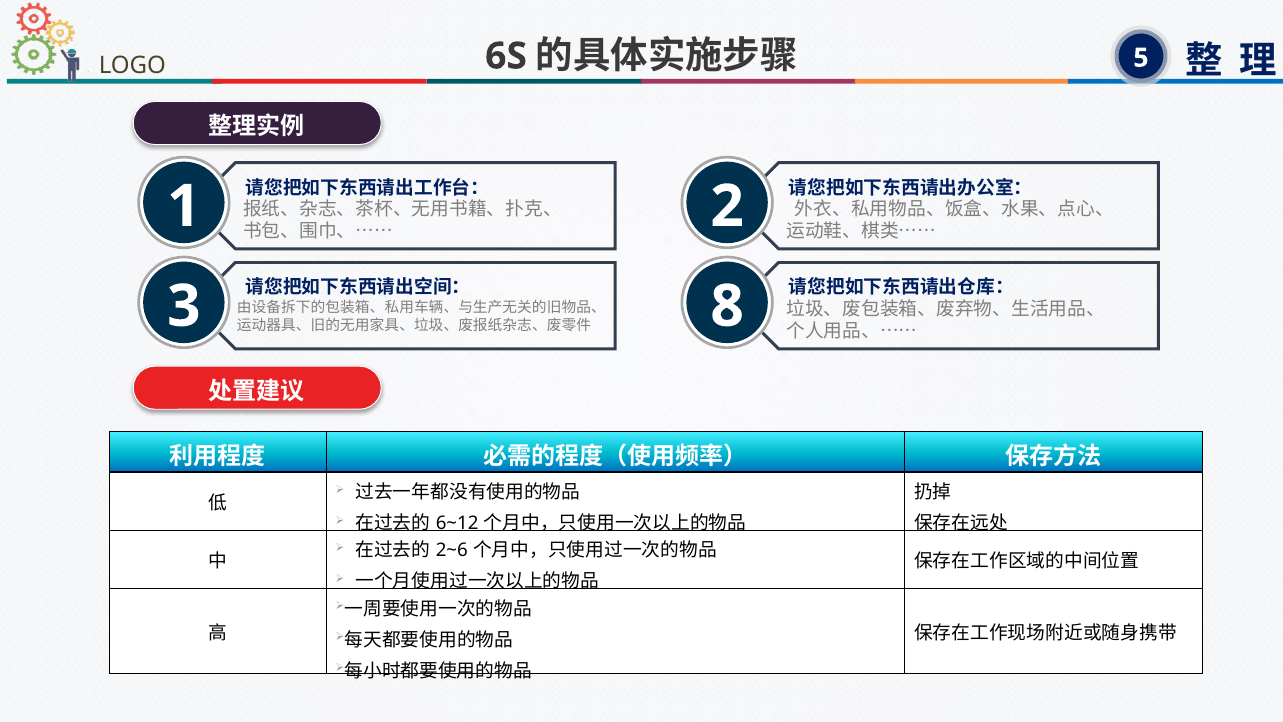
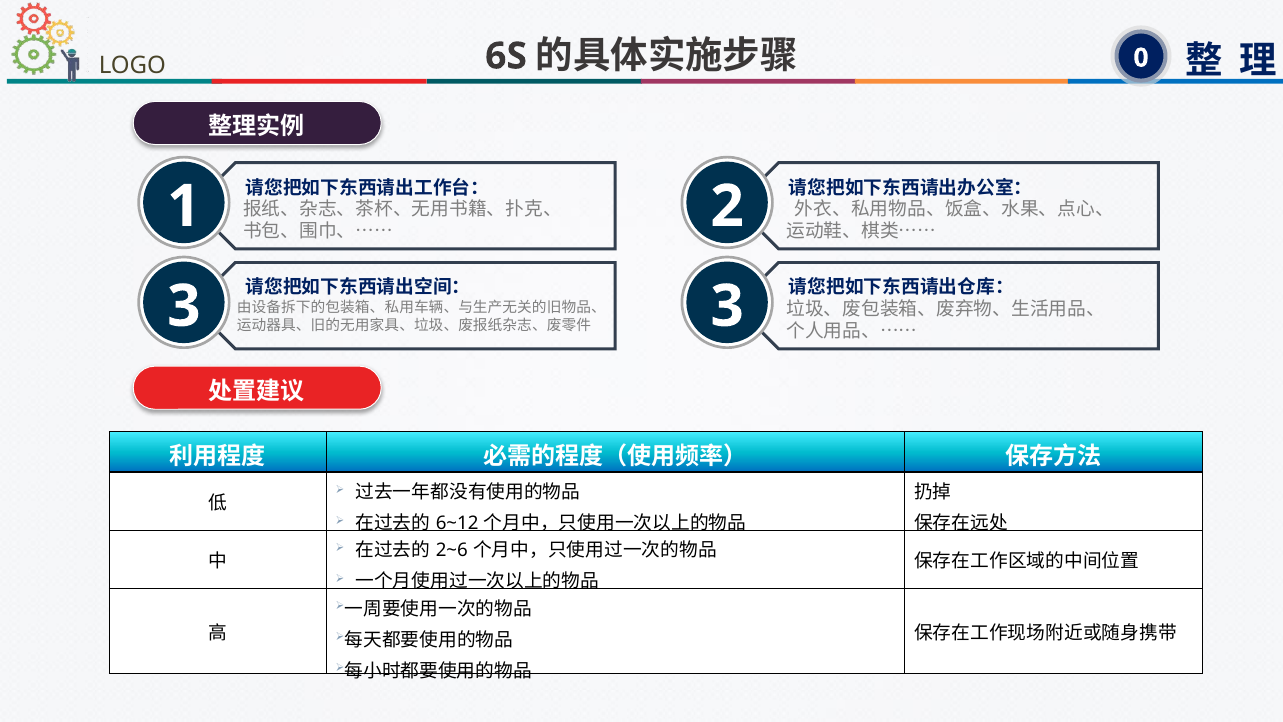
5: 5 -> 0 (1141, 58)
8: 8 -> 3 (727, 306)
